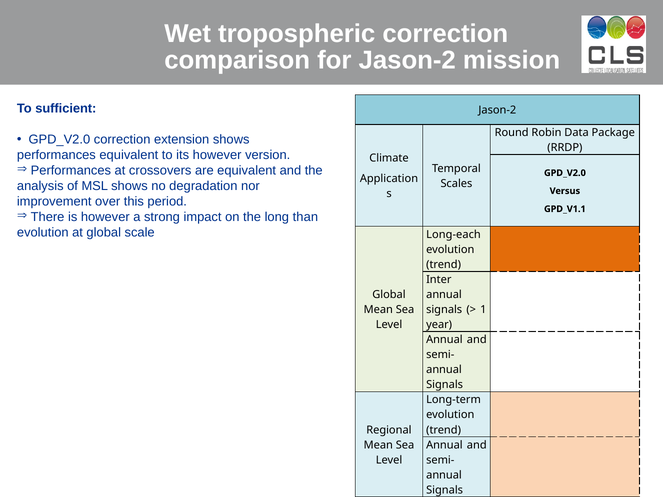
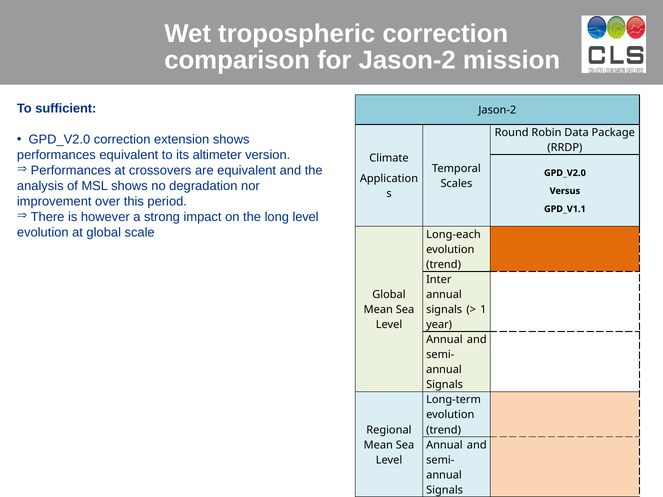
its however: however -> altimeter (217, 155)
long than: than -> level (306, 217)
